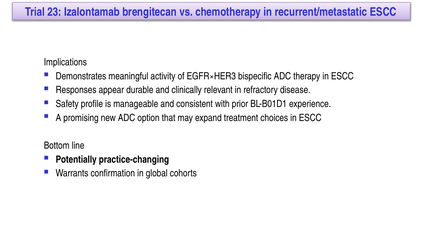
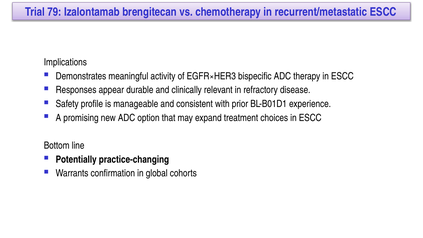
23: 23 -> 79 (54, 12)
